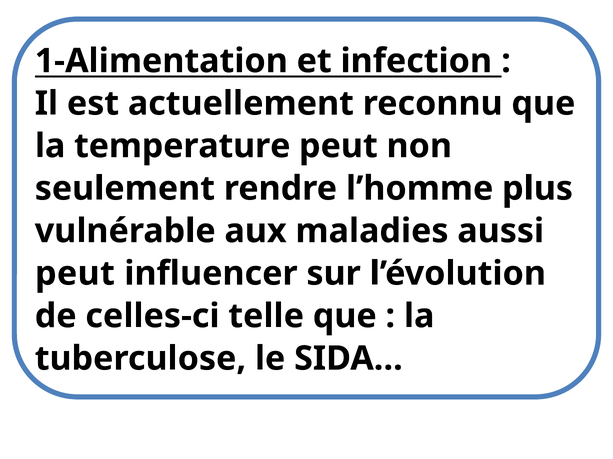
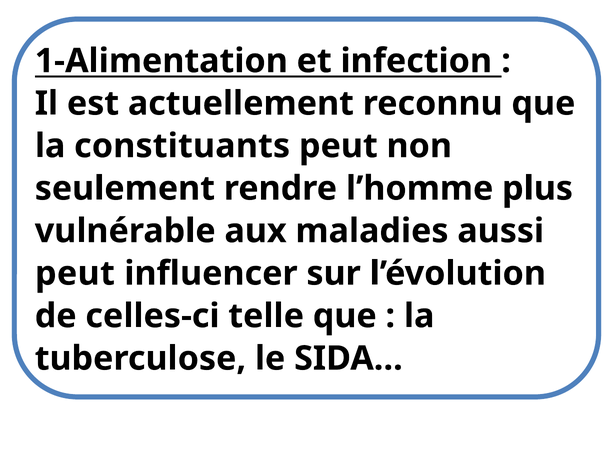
temperature: temperature -> constituants (182, 146)
